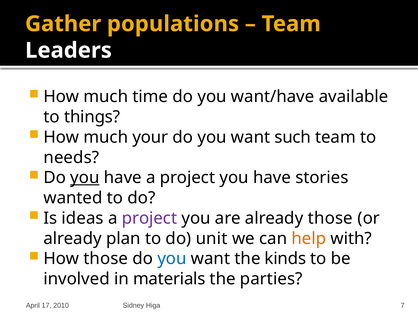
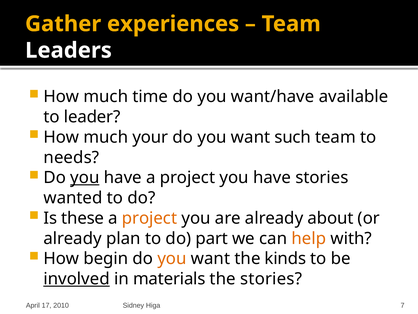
populations: populations -> experiences (173, 24)
things: things -> leader (92, 117)
ideas: ideas -> these (83, 218)
project colour: purple -> orange (149, 218)
already those: those -> about (331, 218)
unit: unit -> part (212, 238)
How those: those -> begin (106, 258)
you colour: blue -> orange (172, 258)
involved underline: none -> present (77, 278)
the parties: parties -> stories (271, 278)
